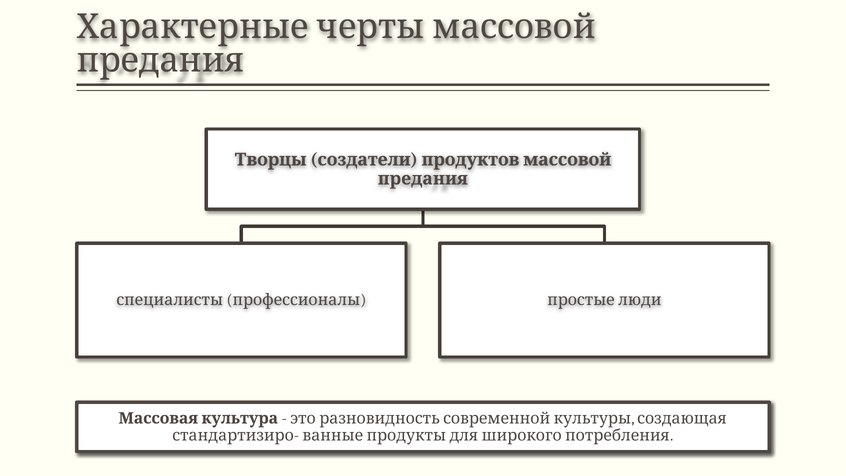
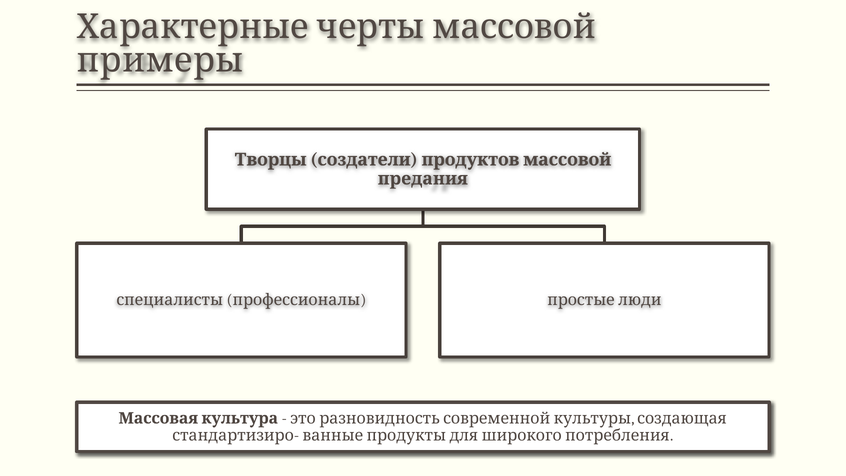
предания: предания -> примеры (160, 60)
